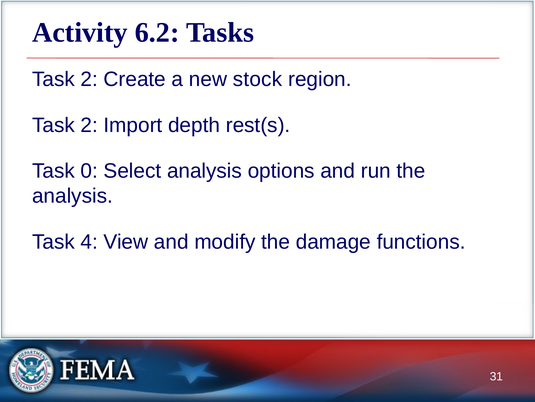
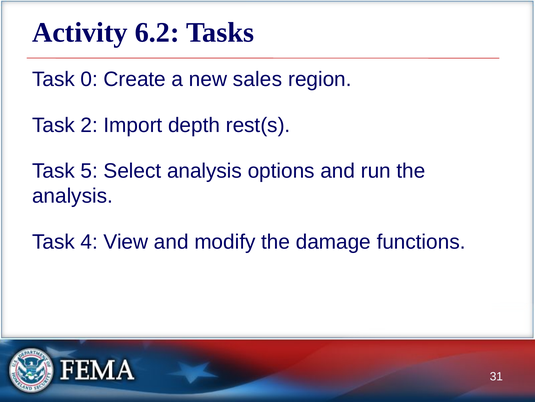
2: 2 -> 0 (89, 79)
stock: stock -> sales (257, 79)
0: 0 -> 5 (89, 171)
